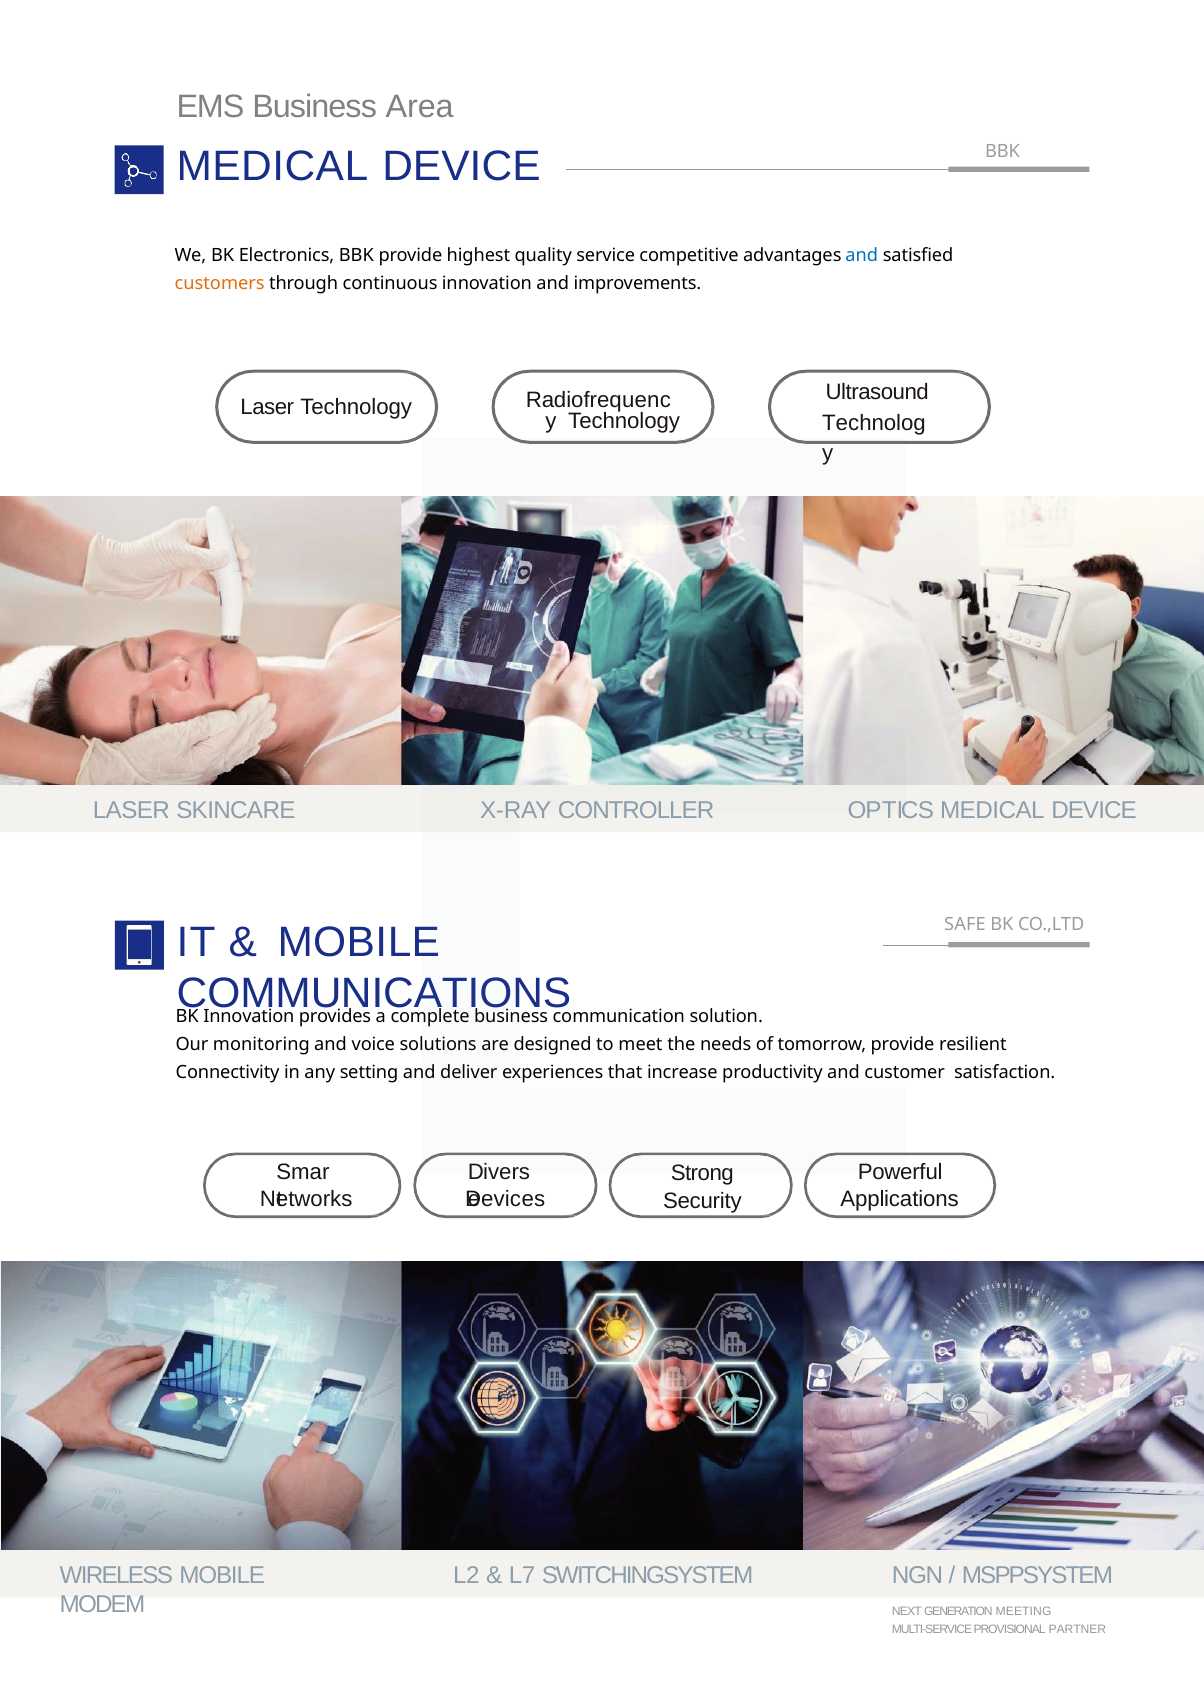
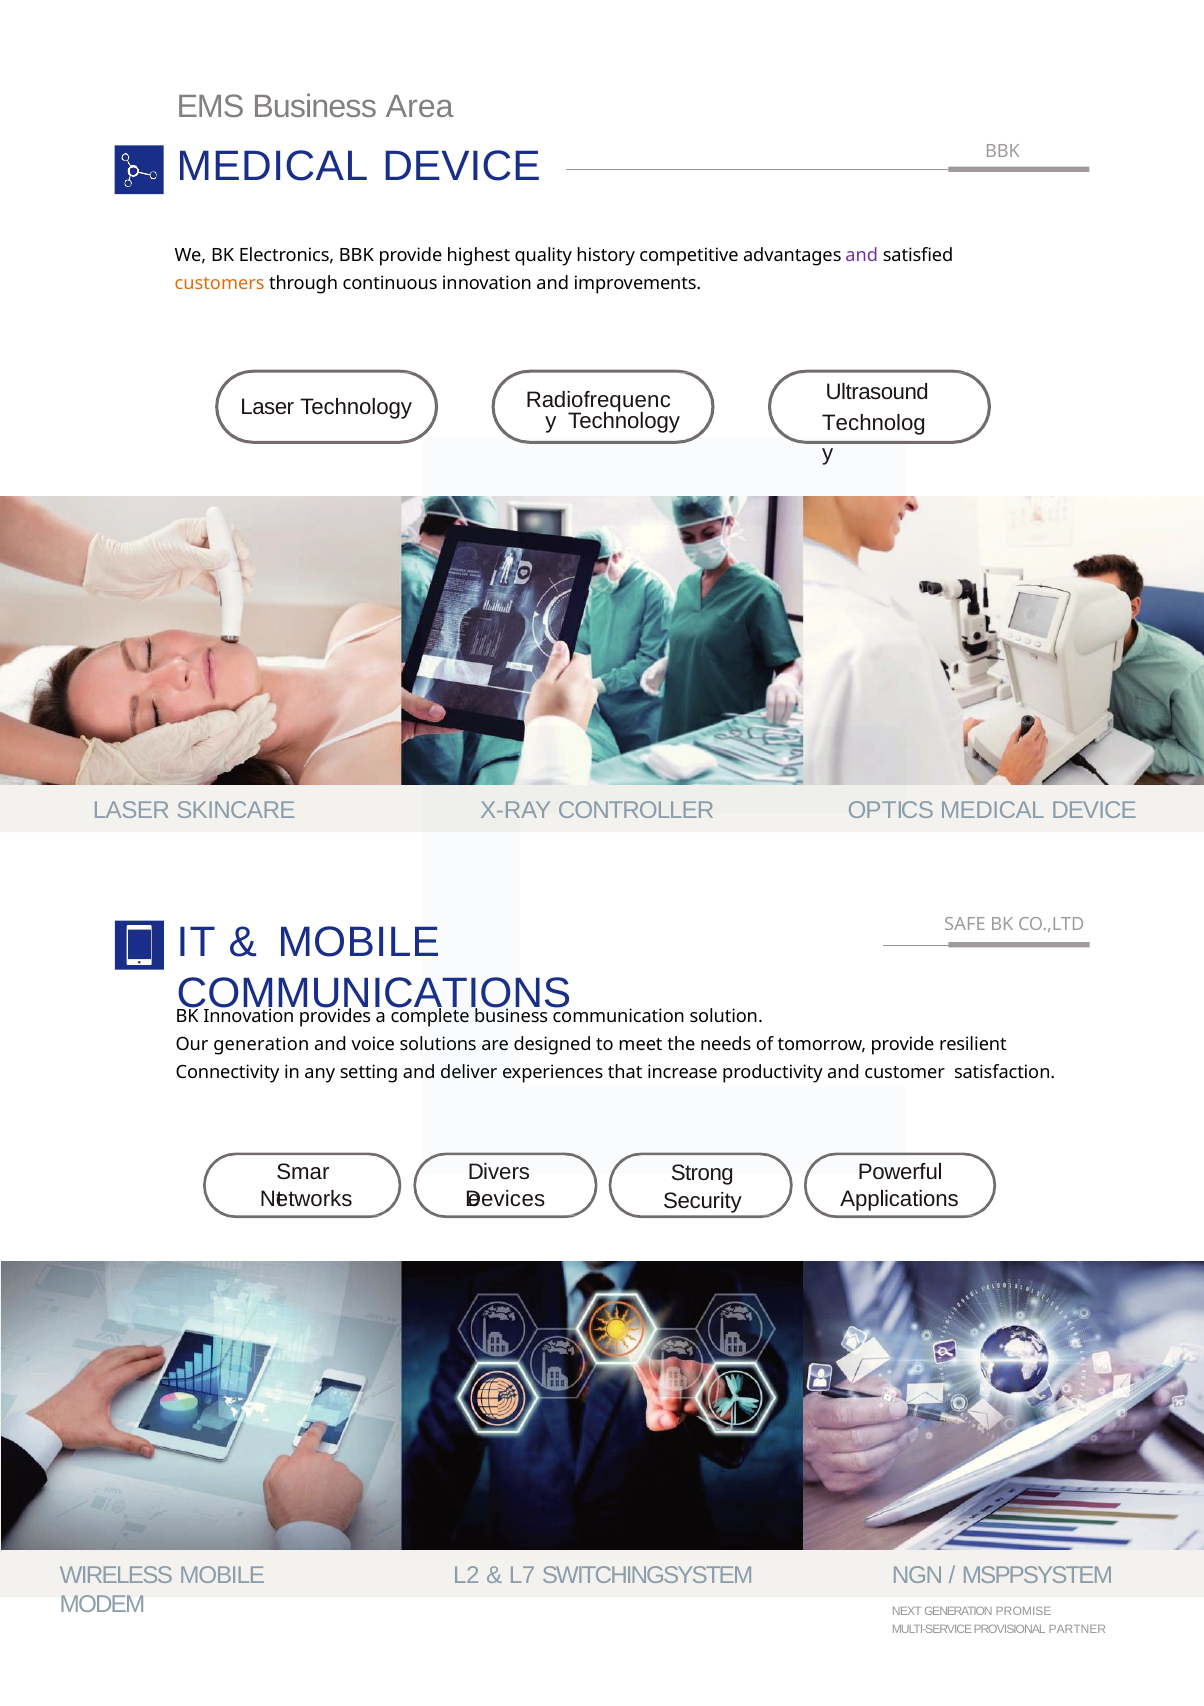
service: service -> history (606, 256)
and colour: blue -> purple (862, 256)
Our monitoring: monitoring -> generation (261, 1044)
MEETING: MEETING -> PROMISE (1024, 1610)
